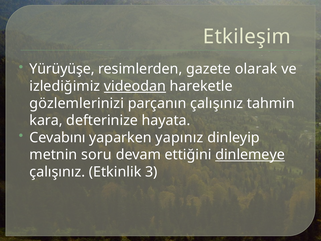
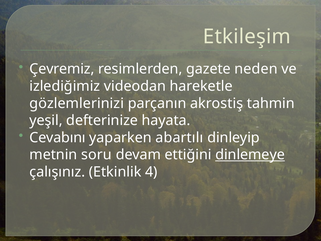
Yürüyüşe: Yürüyüşe -> Çevremiz (62, 69)
olarak: olarak -> neden (256, 69)
videodan underline: present -> none (135, 86)
parçanın çalışınız: çalışınız -> akrostiş (217, 103)
kara: kara -> yeşil (46, 120)
yapınız: yapınız -> abartılı (179, 137)
3: 3 -> 4 (151, 172)
